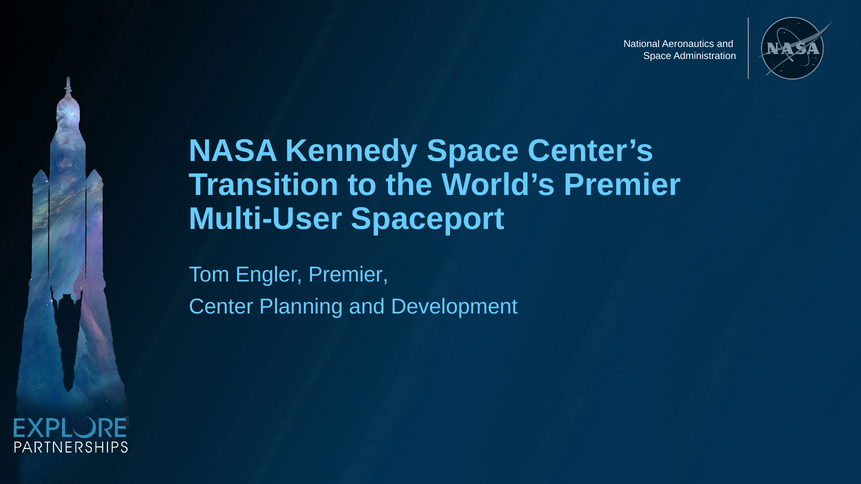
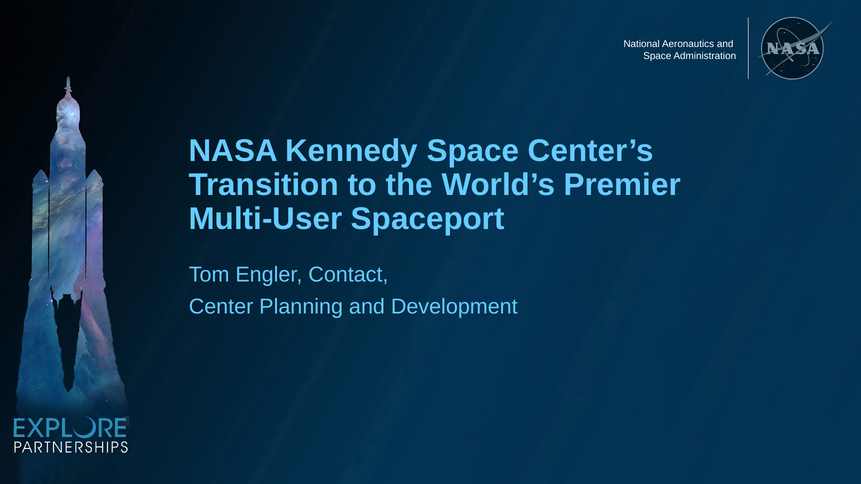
Engler Premier: Premier -> Contact (348, 275)
